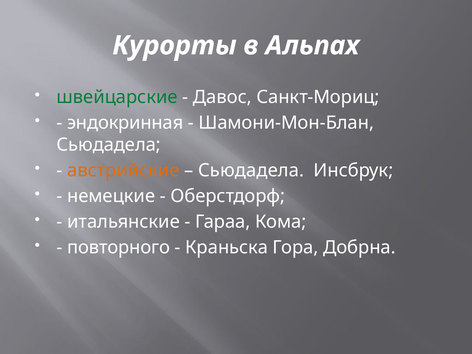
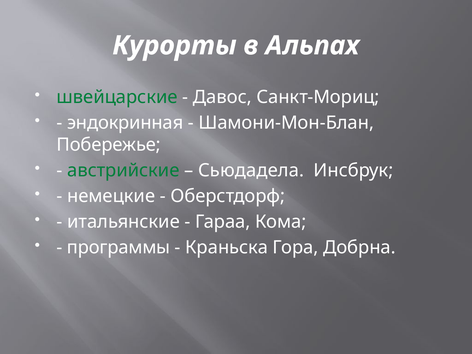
Сьюдадела: Сьюдадела -> Побережье (109, 145)
австрийские colour: orange -> green (123, 170)
повторного: повторного -> программы (119, 247)
